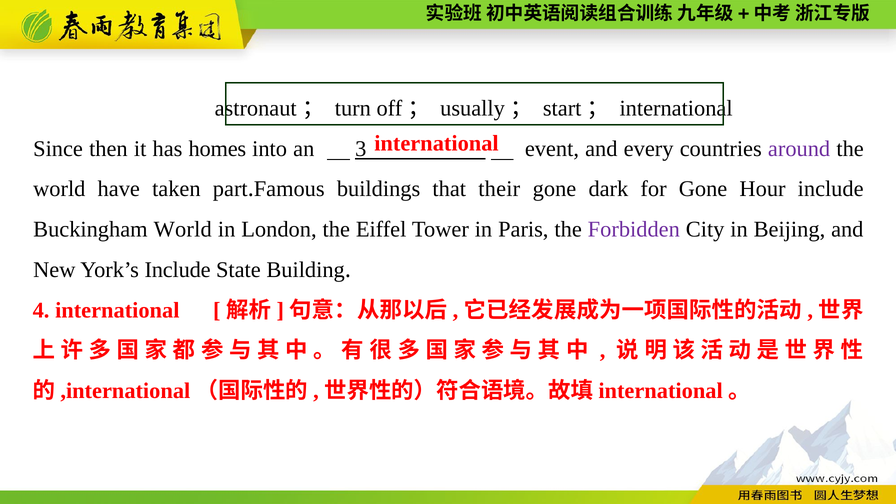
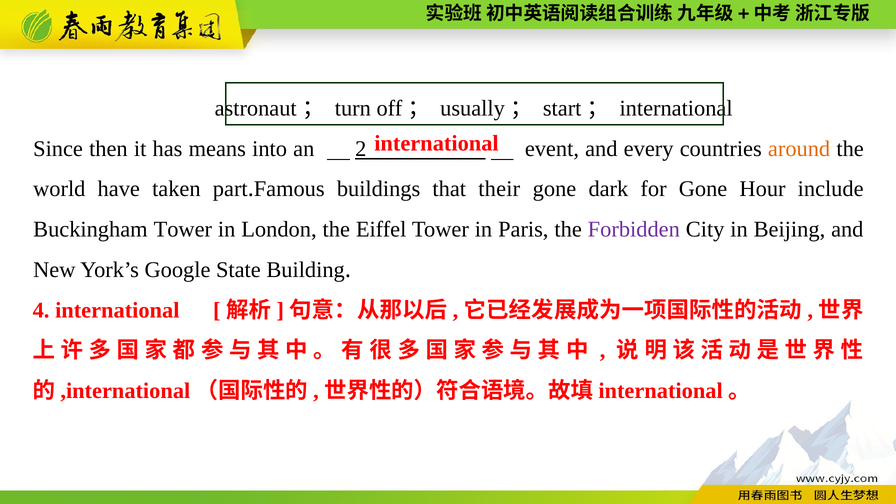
homes: homes -> means (217, 149)
3: 3 -> 2 (361, 149)
around colour: purple -> orange (799, 149)
Buckingham World: World -> Tower (183, 229)
York’s Include: Include -> Google (177, 270)
